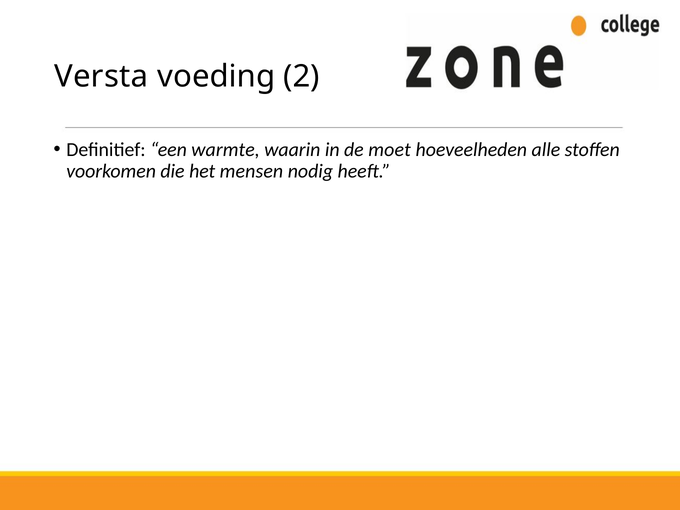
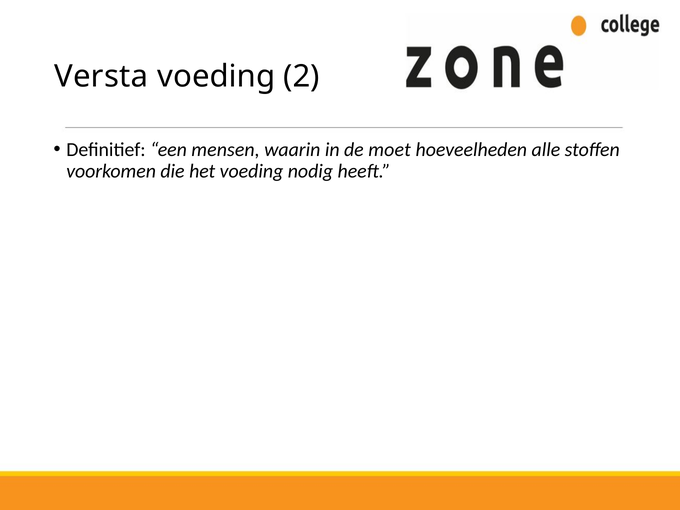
warmte: warmte -> mensen (226, 150)
het mensen: mensen -> voeding (252, 171)
